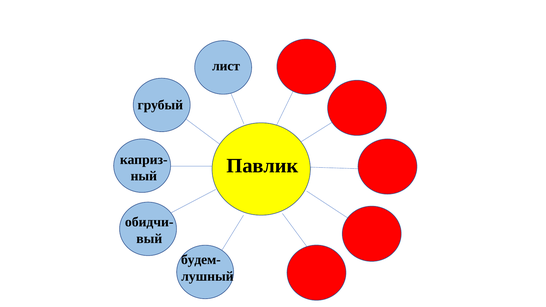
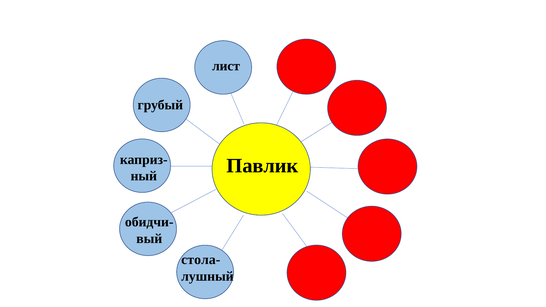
будем-: будем- -> стола- (201, 260)
